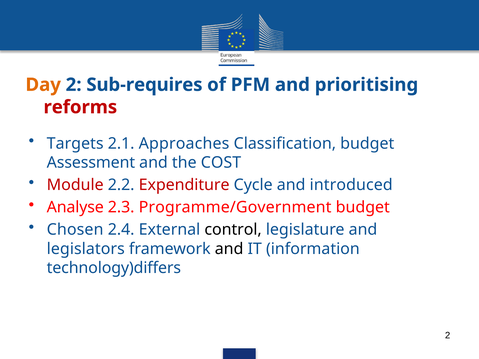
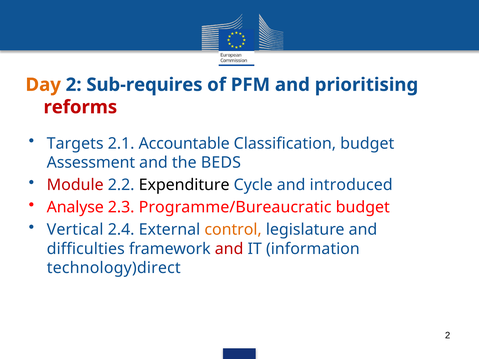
Approaches: Approaches -> Accountable (184, 144)
COST: COST -> BEDS (221, 163)
Expenditure colour: red -> black (184, 185)
Programme/Government: Programme/Government -> Programme/Bureaucratic (235, 208)
Chosen: Chosen -> Vertical (75, 230)
control colour: black -> orange (233, 230)
legislators: legislators -> difficulties (86, 249)
and colour: black -> red (229, 249)
technology)differs: technology)differs -> technology)direct (114, 268)
